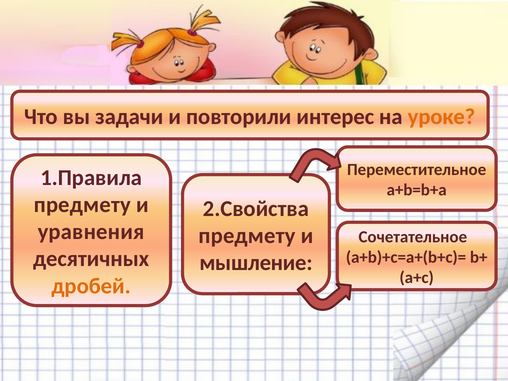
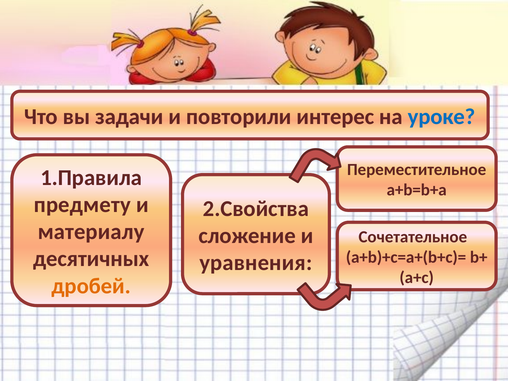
уроке colour: orange -> blue (442, 117)
уравнения: уравнения -> материалу (91, 232)
предмету: предмету -> сложение (247, 236)
мышление: мышление -> уравнения (256, 263)
